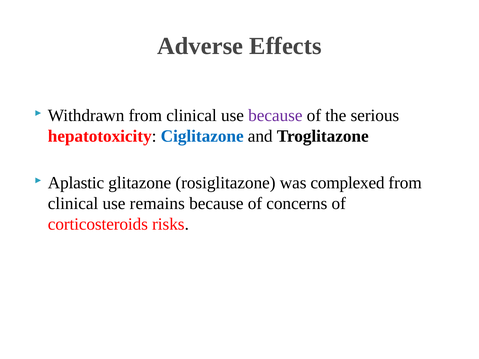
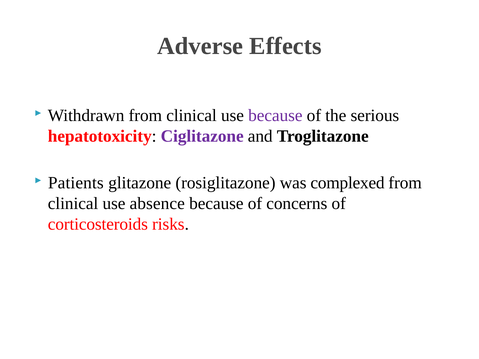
Ciglitazone colour: blue -> purple (202, 136)
Aplastic: Aplastic -> Patients (76, 183)
remains: remains -> absence (157, 204)
